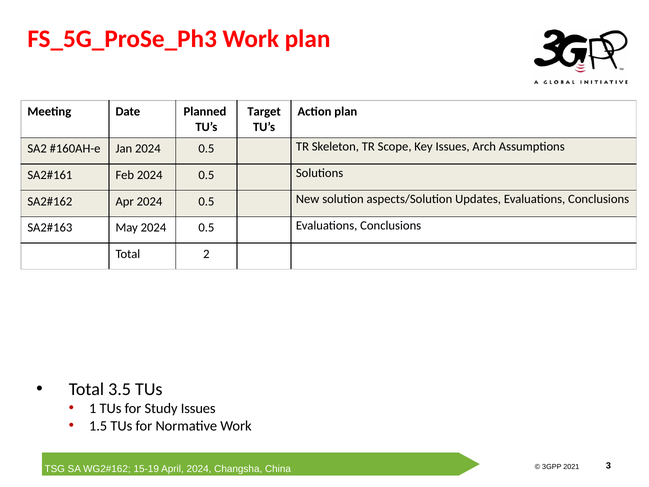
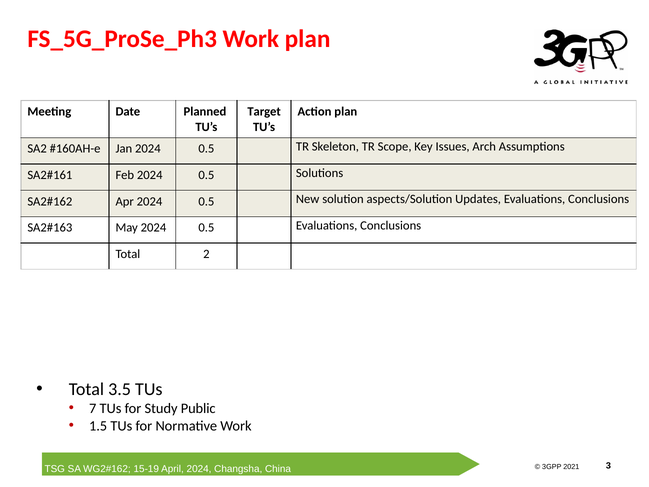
1: 1 -> 7 (93, 408)
Study Issues: Issues -> Public (198, 408)
